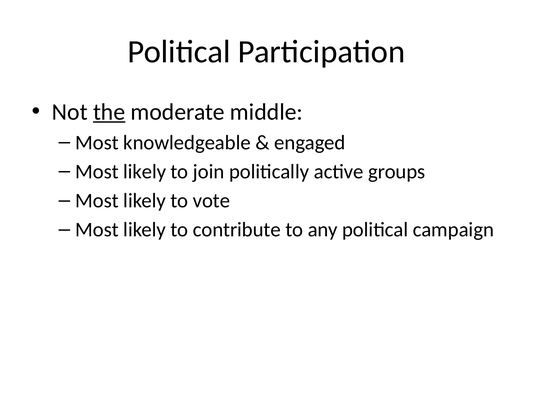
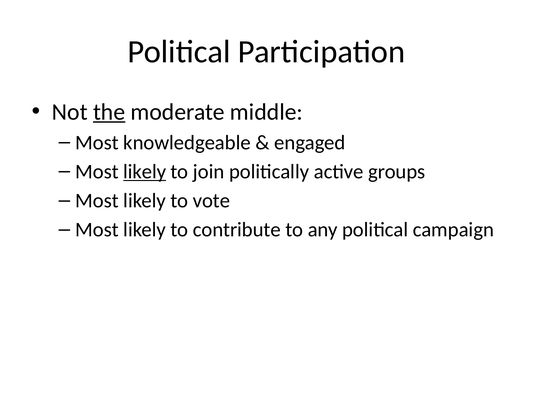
likely underline: none -> present (145, 171)
